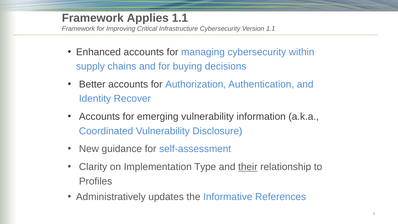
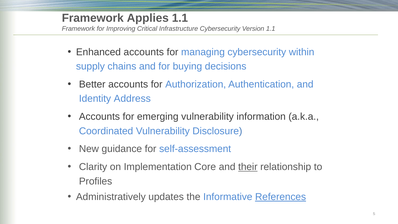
Recover: Recover -> Address (132, 99)
Type: Type -> Core (205, 167)
References underline: none -> present (281, 197)
